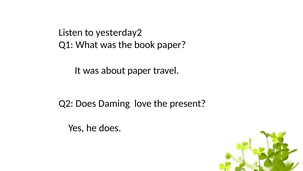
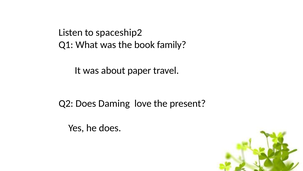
yesterday2: yesterday2 -> spaceship2 (119, 32)
book paper: paper -> family (172, 45)
